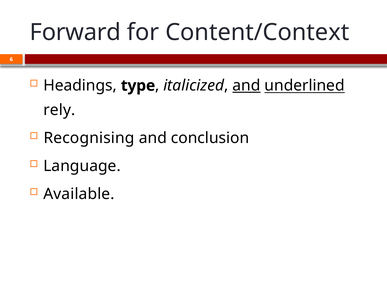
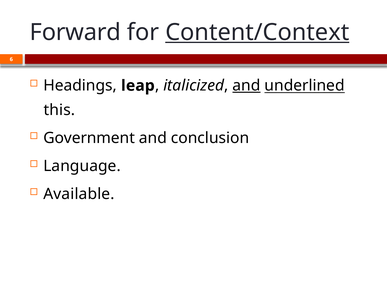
Content/Context underline: none -> present (257, 32)
type: type -> leap (138, 86)
rely: rely -> this (59, 110)
Recognising: Recognising -> Government (89, 138)
